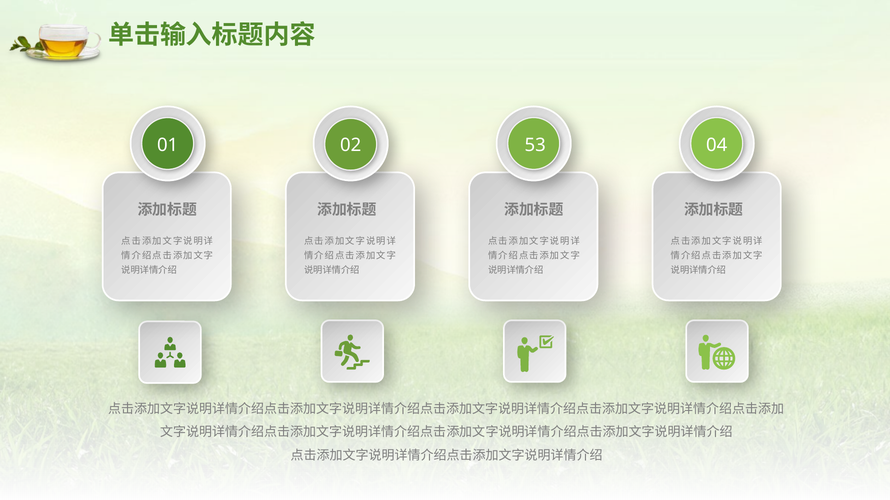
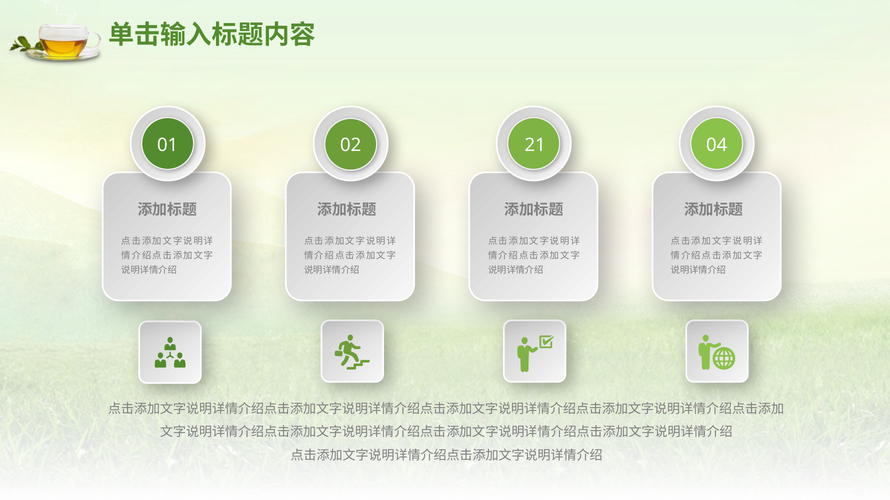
53: 53 -> 21 (535, 145)
